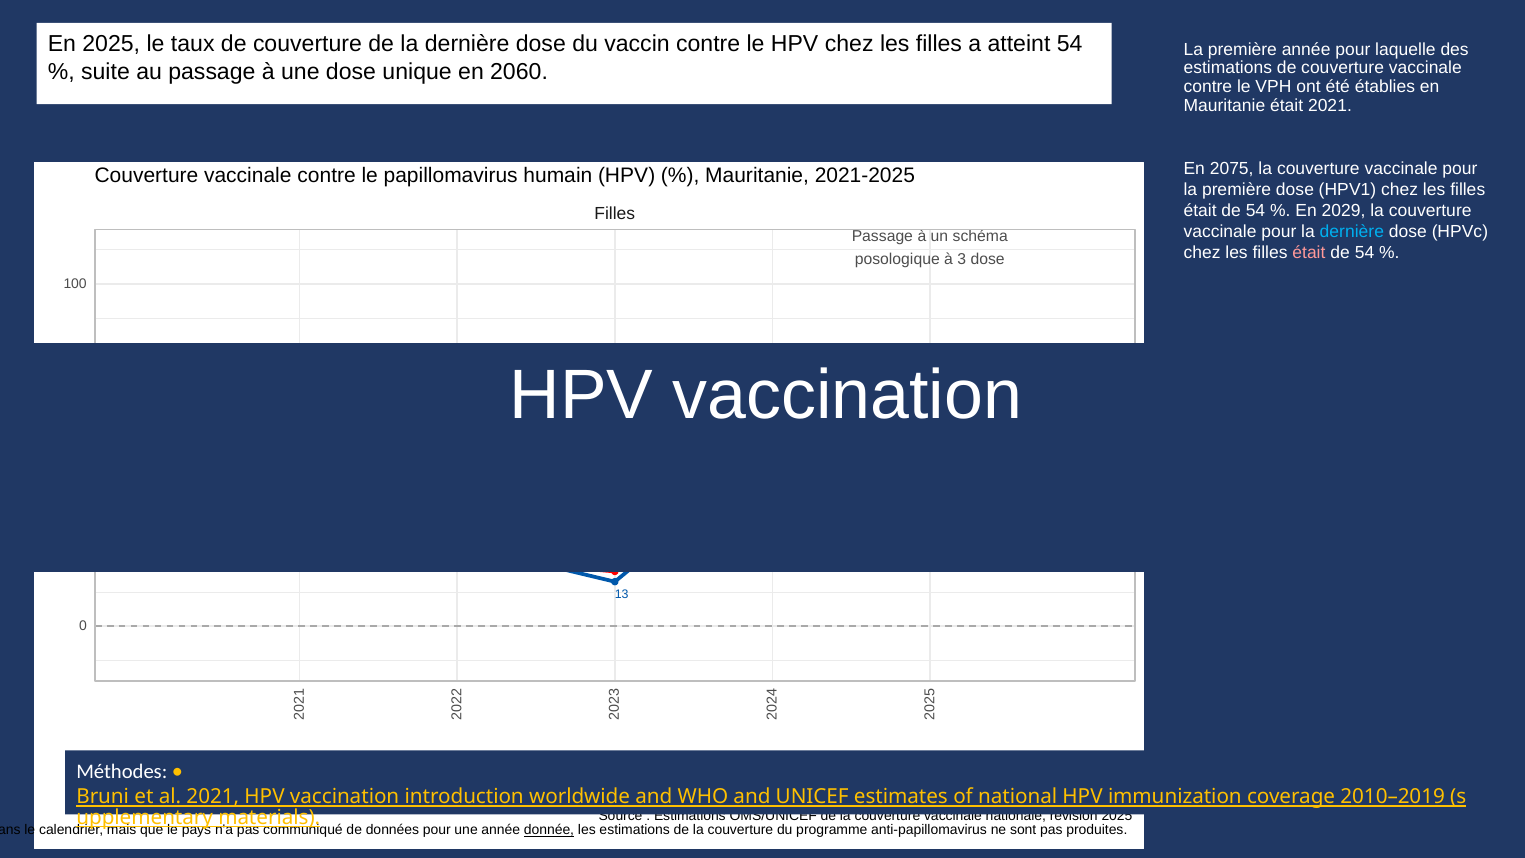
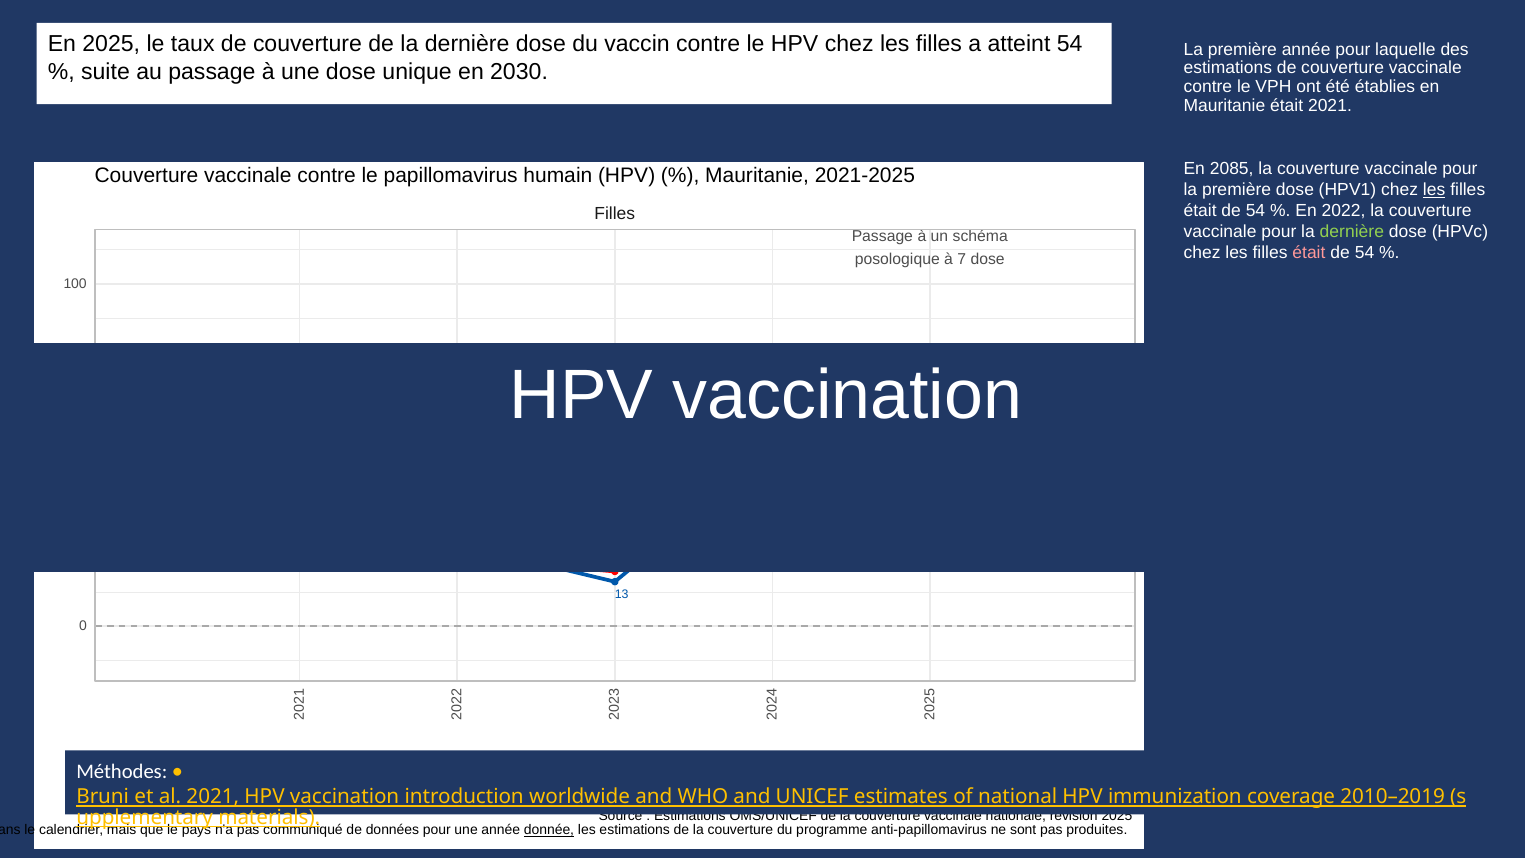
2060: 2060 -> 2030 (519, 72)
2075: 2075 -> 2085 (1232, 168)
les underline: none -> present (1434, 189)
2029: 2029 -> 2022 (1344, 210)
dernière colour: light blue -> light green (1352, 231)
à 3: 3 -> 7 (962, 259)
